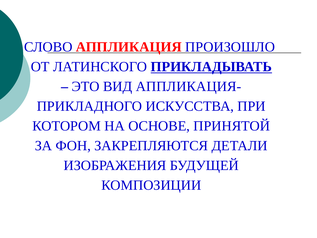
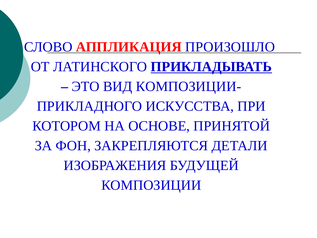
АППЛИКАЦИЯ-: АППЛИКАЦИЯ- -> КОМПОЗИЦИИ- (189, 86)
